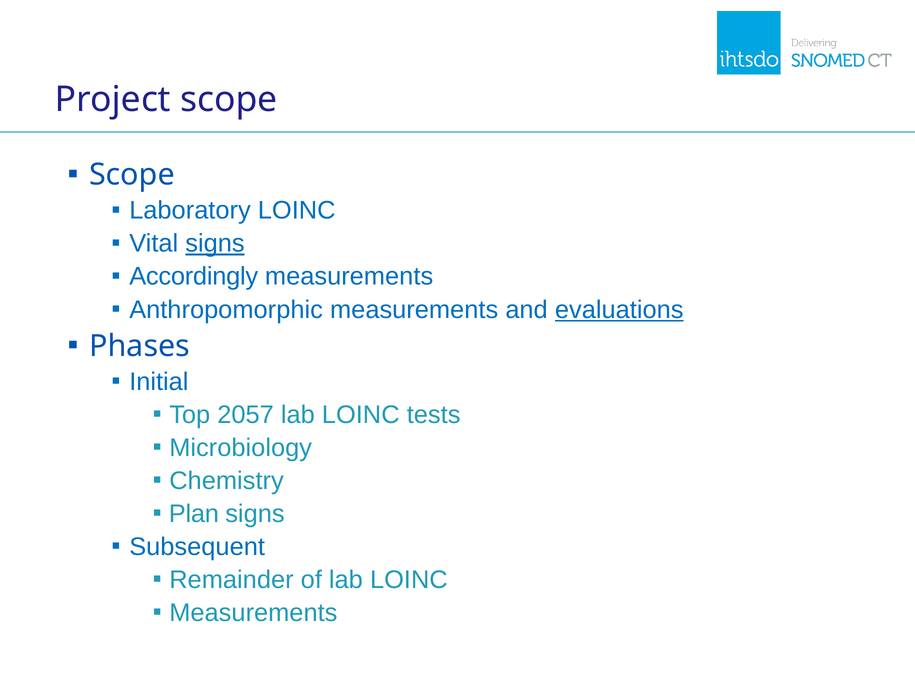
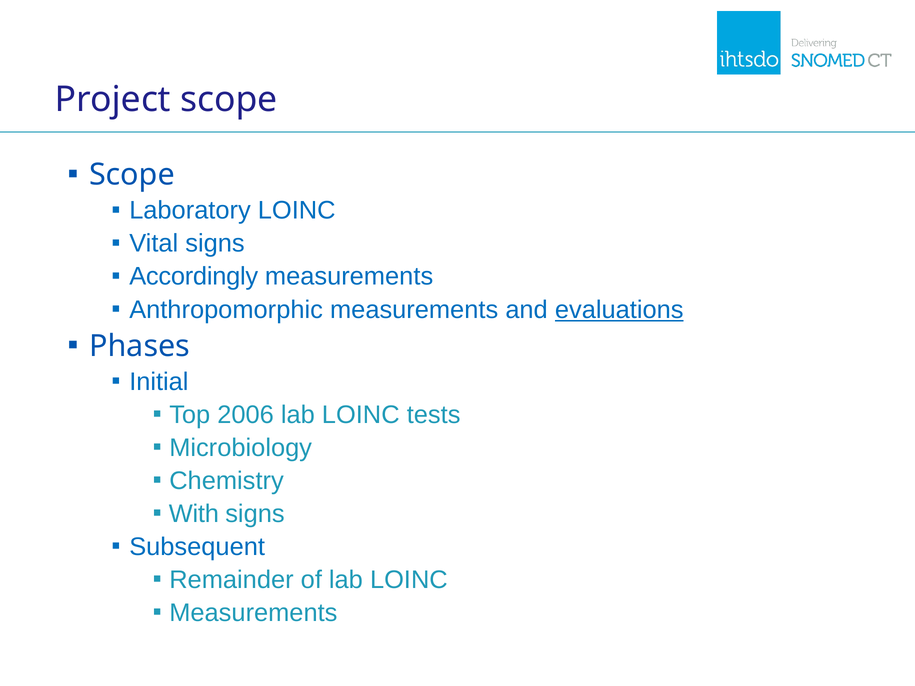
signs underline: present -> none (215, 244)
2057: 2057 -> 2006 (246, 415)
Plan: Plan -> With (194, 514)
